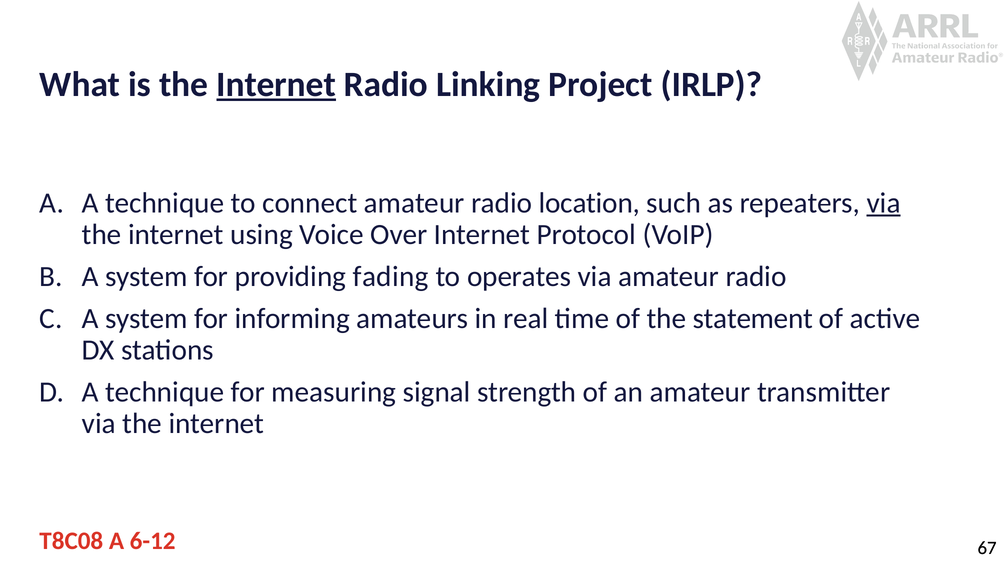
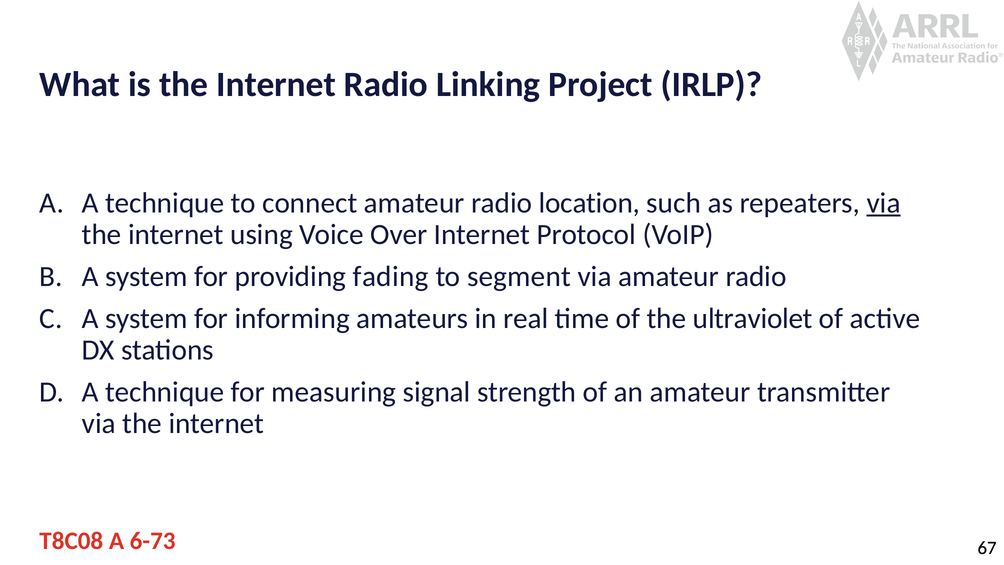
Internet underline: present -> none (276, 84)
operates: operates -> segment (519, 276)
statement: statement -> ultraviolet (753, 318)
6-12: 6-12 -> 6-73 (153, 541)
